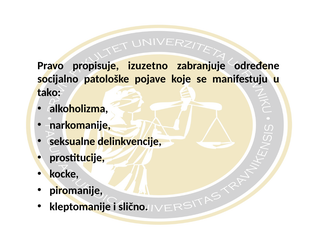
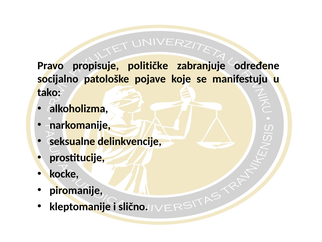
izuzetno: izuzetno -> političke (148, 65)
